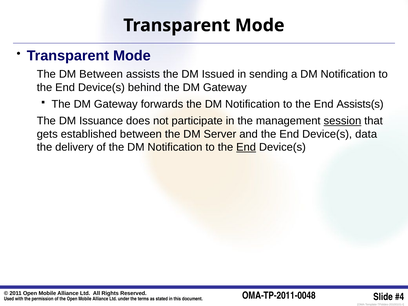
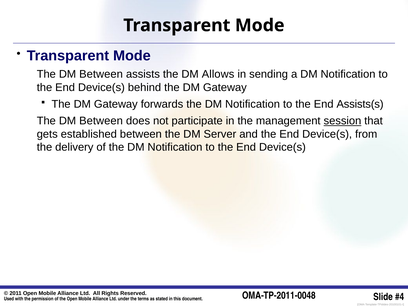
Issued: Issued -> Allows (218, 74)
Issuance: Issuance -> Between (101, 121)
data: data -> from (366, 134)
End underline: present -> none (246, 147)
